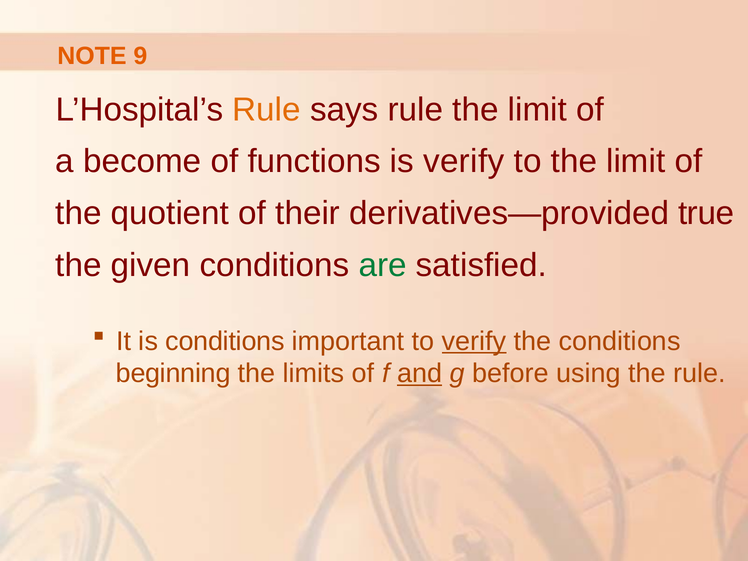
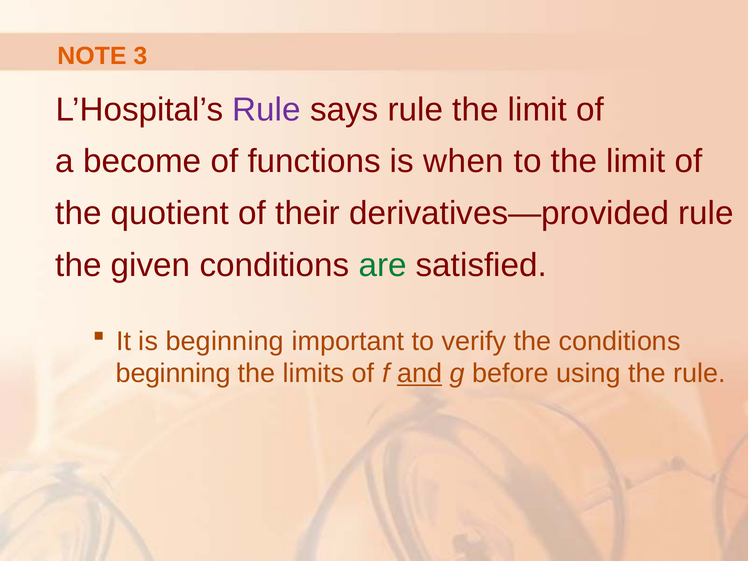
9: 9 -> 3 (140, 56)
Rule colour: orange -> purple (267, 110)
is verify: verify -> when (464, 161)
derivatives—provided true: true -> rule (706, 213)
is conditions: conditions -> beginning (225, 341)
verify underline: present -> none (474, 341)
